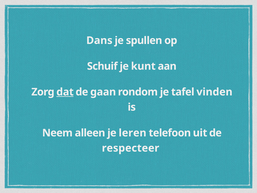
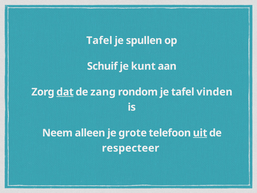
Dans: Dans -> Tafel (99, 40)
gaan: gaan -> zang (103, 92)
leren: leren -> grote (133, 133)
uit underline: none -> present (200, 133)
